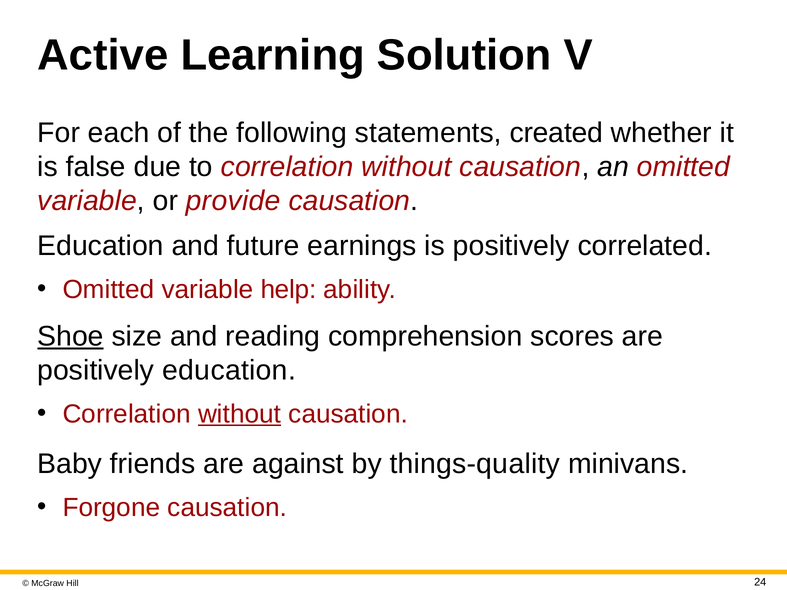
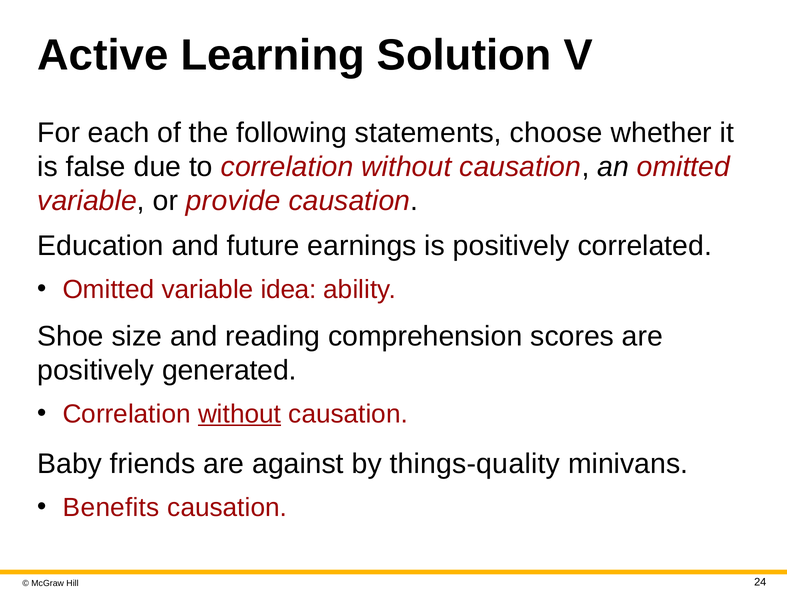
created: created -> choose (556, 133)
help: help -> idea (289, 290)
Shoe underline: present -> none (71, 336)
positively education: education -> generated (229, 370)
Forgone: Forgone -> Benefits (111, 508)
